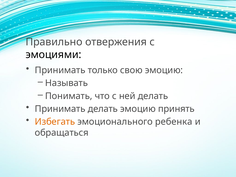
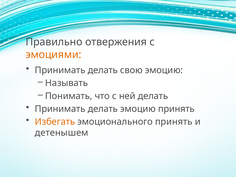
эмоциями colour: black -> orange (53, 55)
только: только -> делать (103, 70)
эмоционального ребенка: ребенка -> принять (174, 122)
обращаться: обращаться -> детенышем (62, 133)
